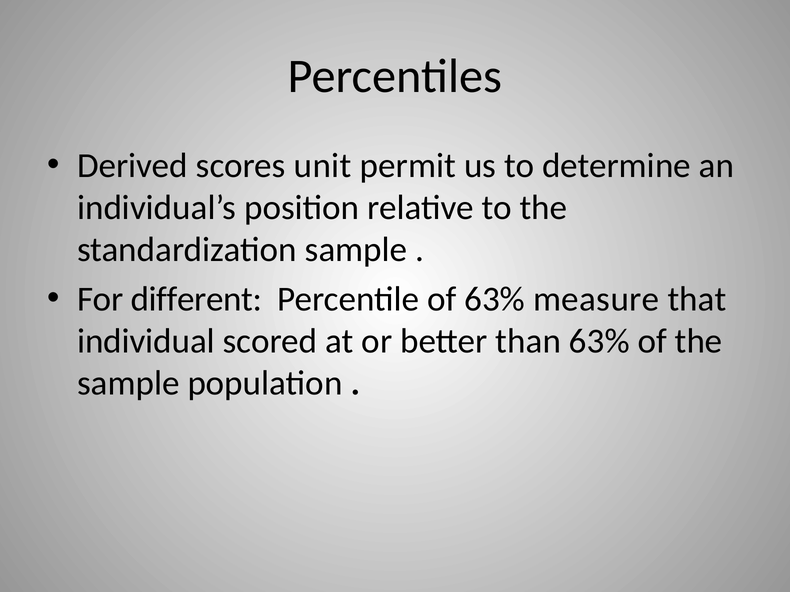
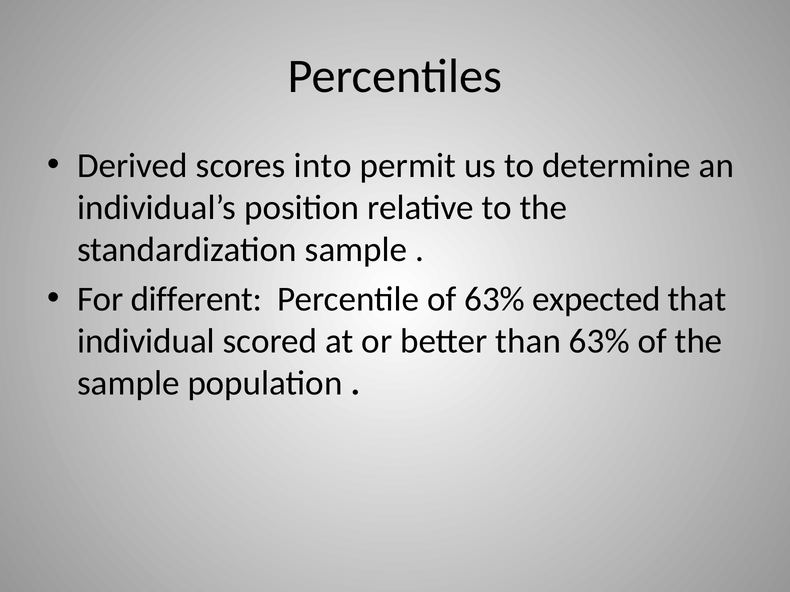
unit: unit -> into (323, 166)
measure: measure -> expected (597, 299)
